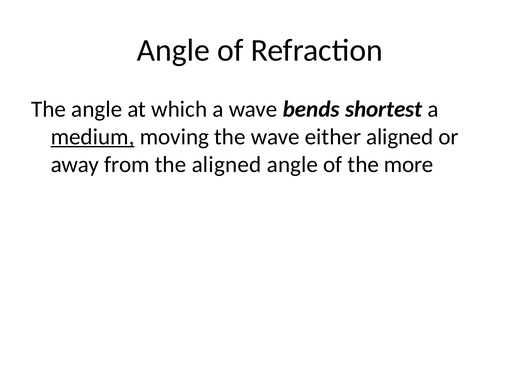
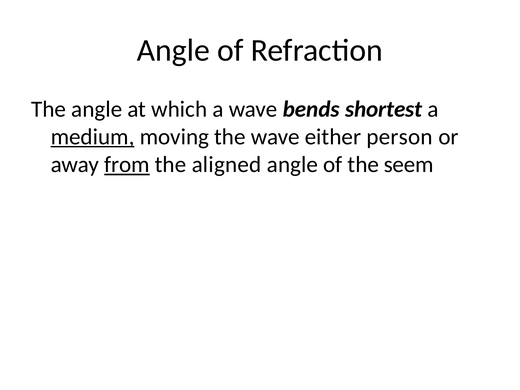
either aligned: aligned -> person (400, 137)
from underline: none -> present (127, 165)
more: more -> seem (409, 165)
